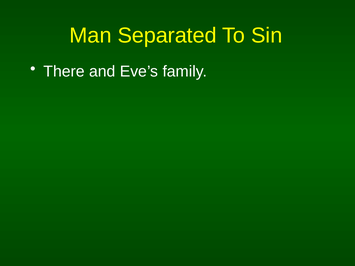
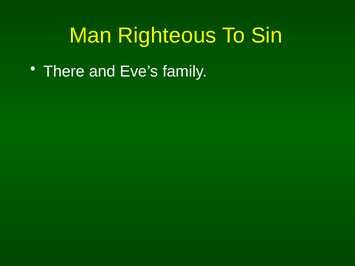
Separated: Separated -> Righteous (167, 36)
